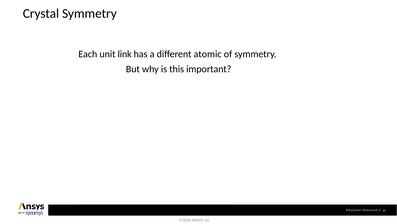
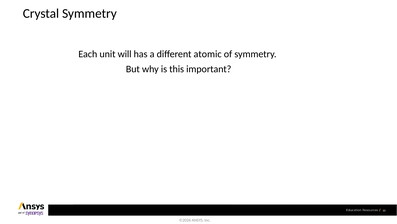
link: link -> will (125, 54)
